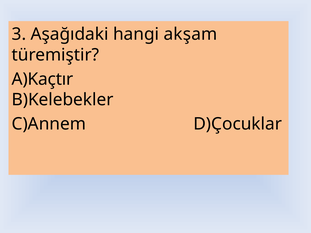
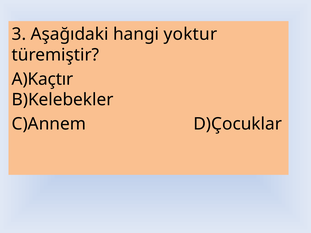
akşam: akşam -> yoktur (190, 34)
